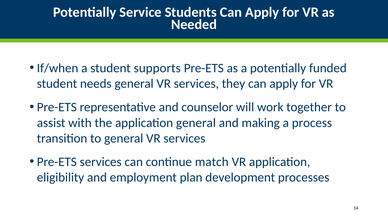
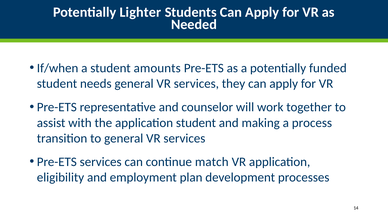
Service: Service -> Lighter (140, 12)
supports: supports -> amounts (157, 68)
application general: general -> student (196, 123)
